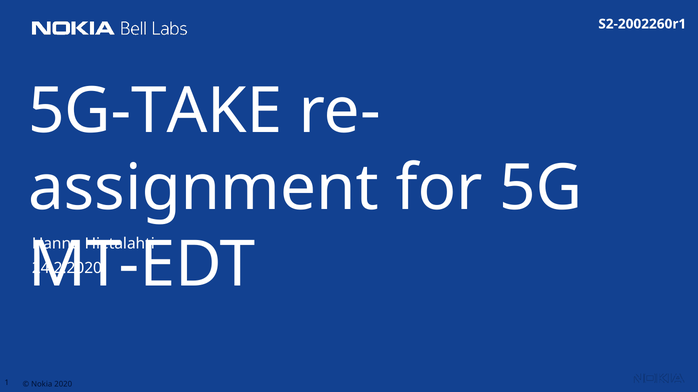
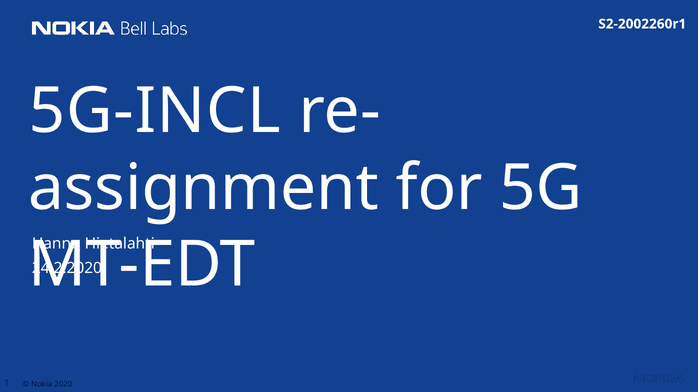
5G-TAKE: 5G-TAKE -> 5G-INCL (155, 112)
